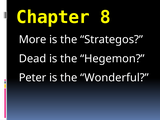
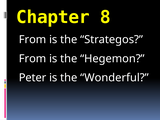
More: More -> From (33, 39)
Dead: Dead -> From (33, 59)
